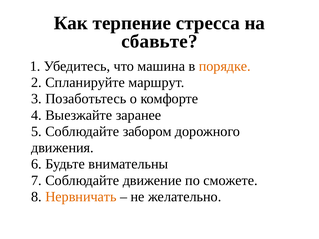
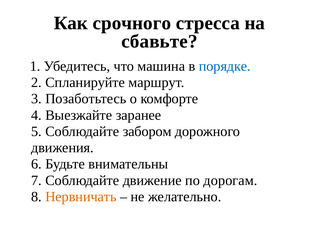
терпение: терпение -> срочного (132, 23)
порядке colour: orange -> blue (225, 66)
сможете: сможете -> дорогам (230, 181)
